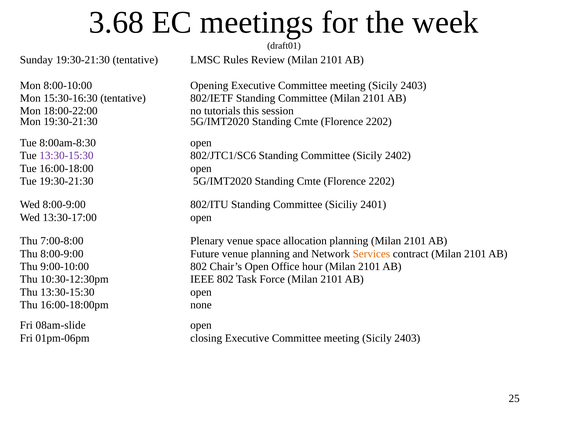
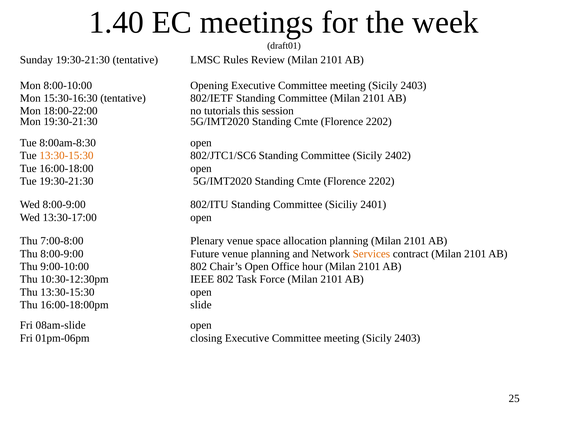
3.68: 3.68 -> 1.40 (116, 23)
13:30-15:30 colour: purple -> orange (66, 156)
none: none -> slide (201, 305)
